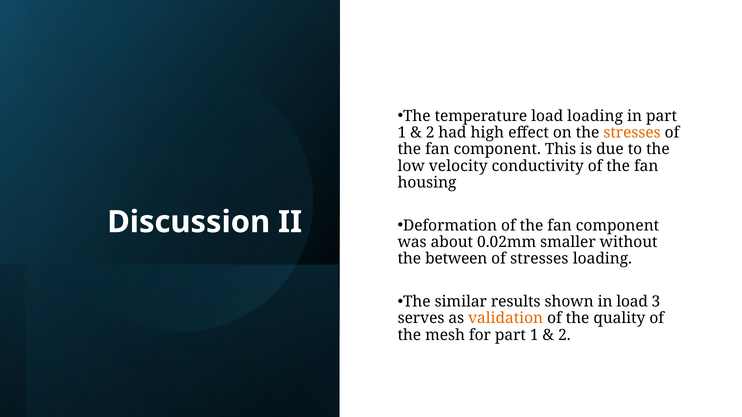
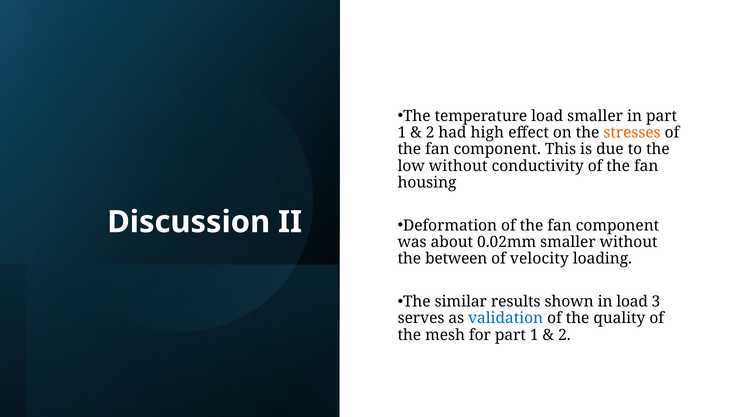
load loading: loading -> smaller (595, 116)
low velocity: velocity -> without (458, 166)
of stresses: stresses -> velocity (539, 259)
validation colour: orange -> blue (506, 319)
